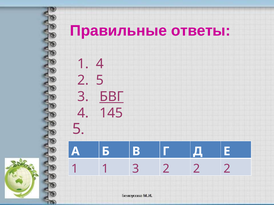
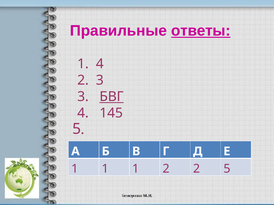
ответы underline: none -> present (201, 31)
5: 5 -> 3 (100, 80)
1 1 3: 3 -> 1 (136, 169)
2 2 2: 2 -> 5 (227, 169)
